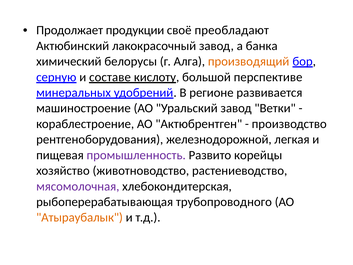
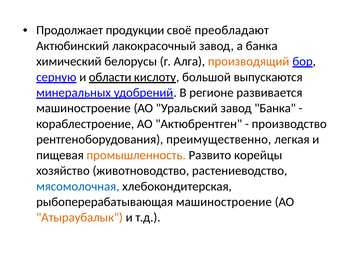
составе: составе -> области (110, 77)
перспективе: перспективе -> выпускаются (268, 77)
завод Ветки: Ветки -> Банка (275, 108)
железнодорожной: железнодорожной -> преимущественно (219, 139)
промышленность colour: purple -> orange (136, 155)
мясомолочная colour: purple -> blue (78, 186)
рыбоперерабатывающая трубопроводного: трубопроводного -> машиностроение (224, 202)
